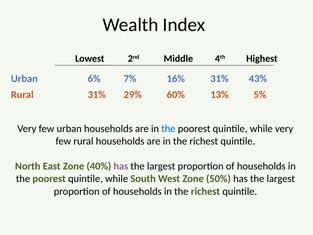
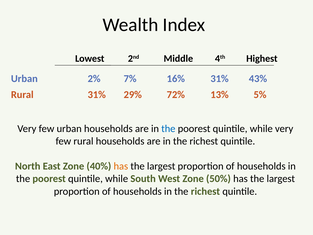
6%: 6% -> 2% (94, 79)
60%: 60% -> 72% (176, 94)
has colour: purple -> orange (121, 166)
